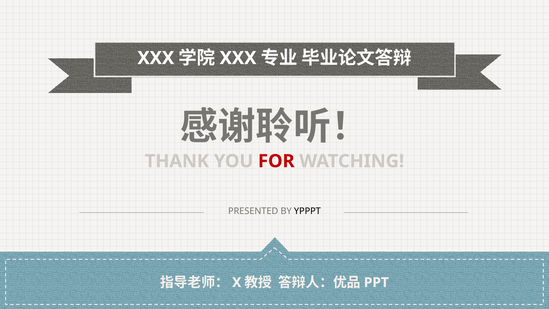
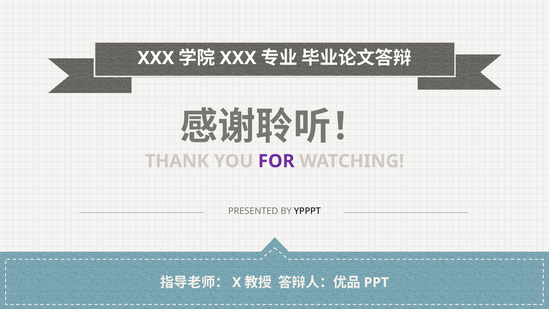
FOR colour: red -> purple (276, 161)
